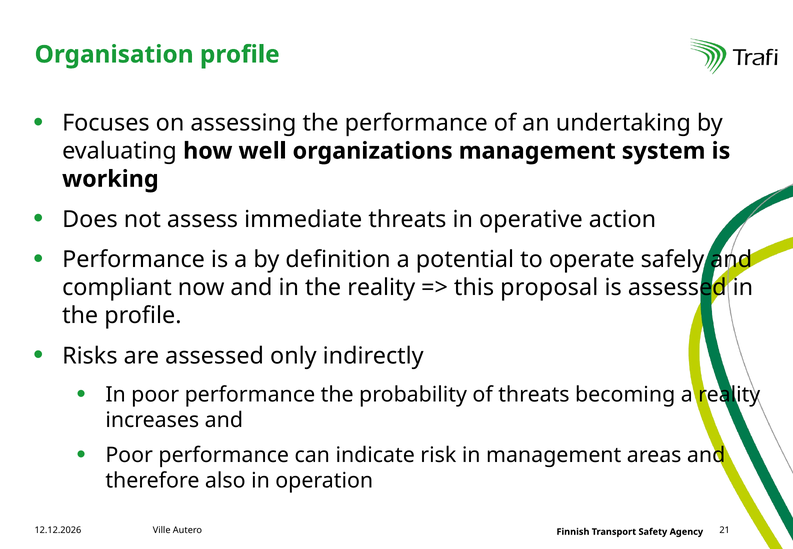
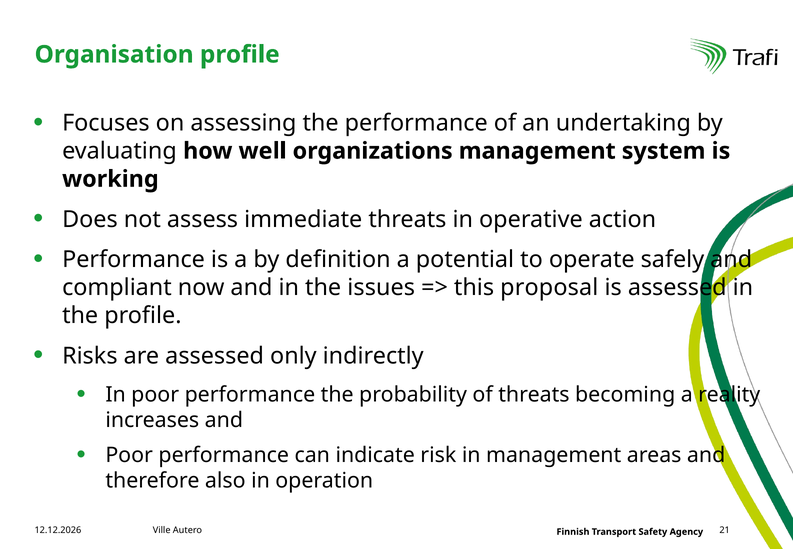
the reality: reality -> issues (381, 288)
